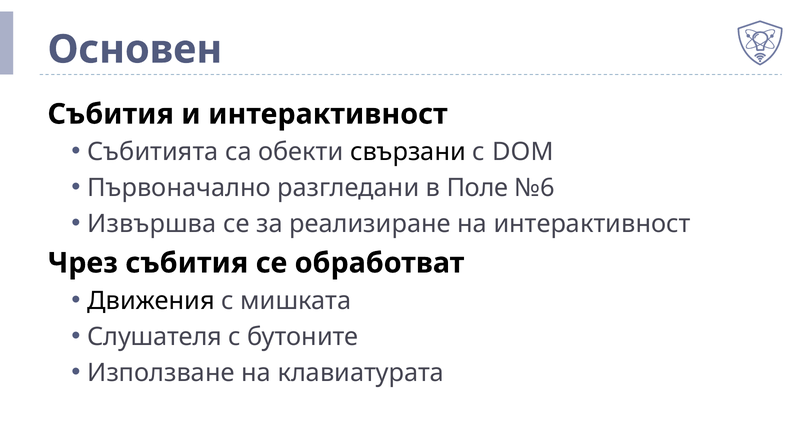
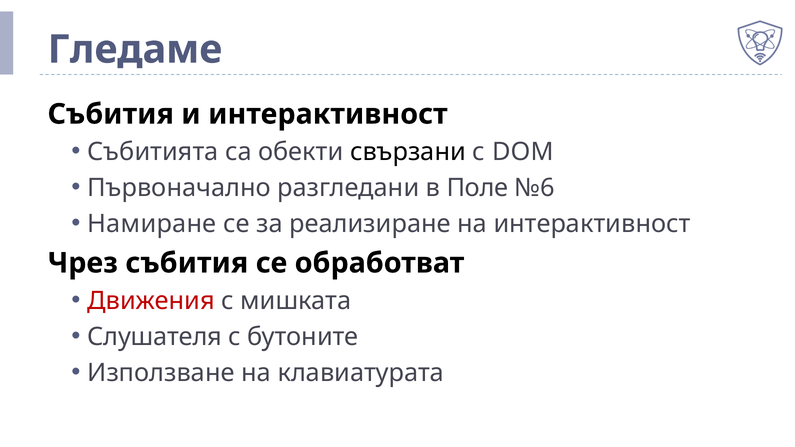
Основен: Основен -> Гледаме (135, 50)
Извършва: Извършва -> Намиране (152, 224)
Движения colour: black -> red (151, 301)
